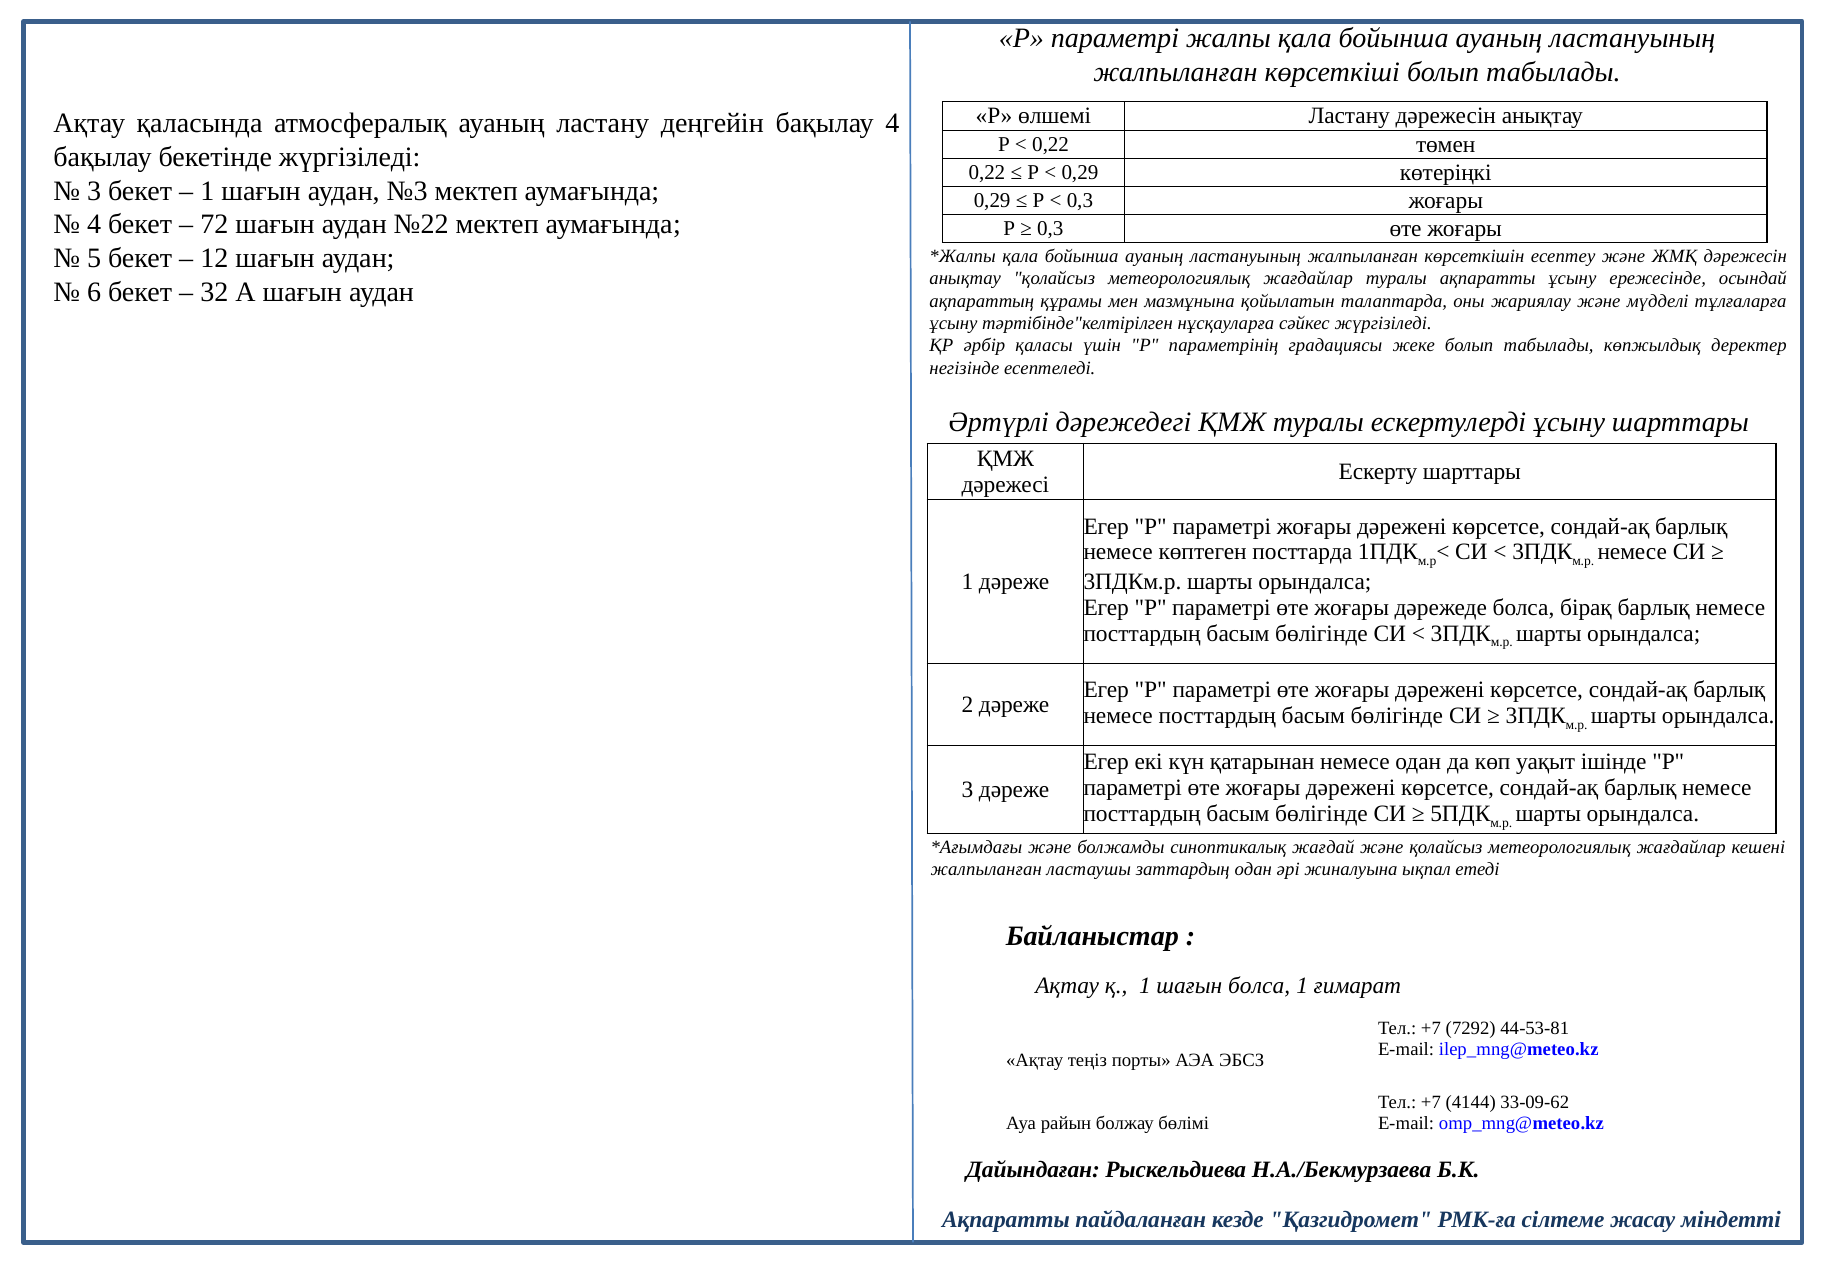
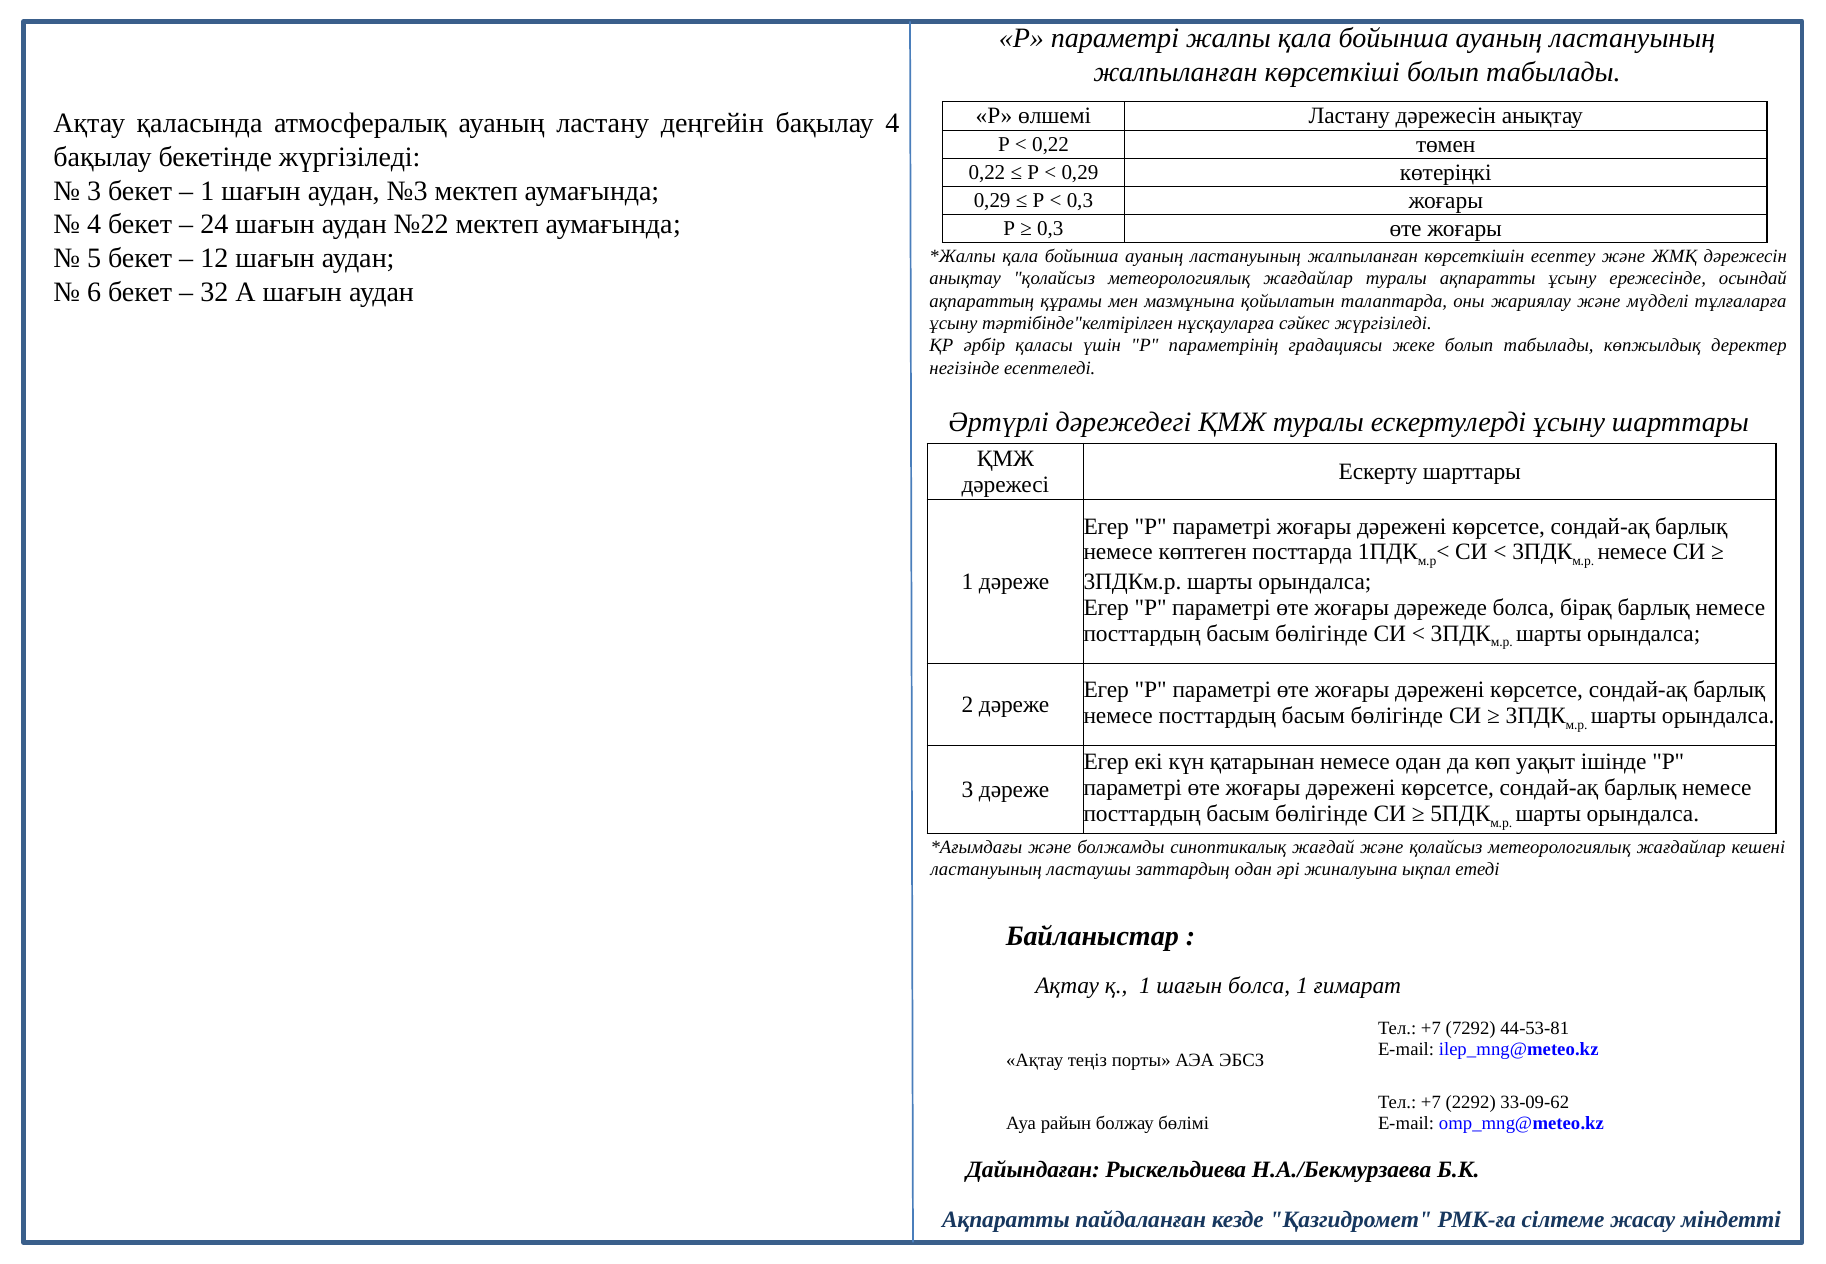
72: 72 -> 24 (214, 225)
жалпыланған: жалпыланған -> ластануының (986, 870)
4144: 4144 -> 2292 (1471, 1103)
